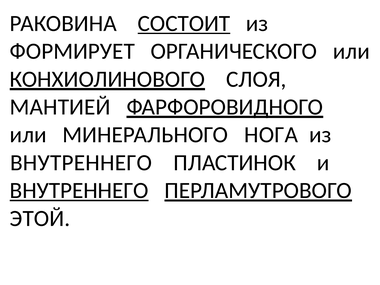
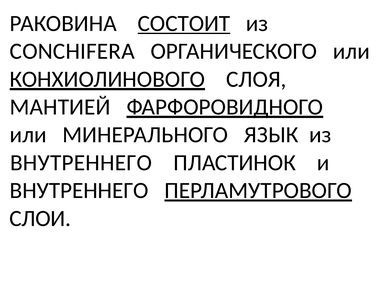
ФОРМИРУЕТ: ФОРМИРУЕТ -> CONCHIFERA (72, 51)
НОГА: НОГА -> ЯЗЫК (271, 135)
ВНУТРЕННЕГО underline: present -> none (79, 191)
ЭТОЙ: ЭТОЙ -> СЛОИ (40, 218)
